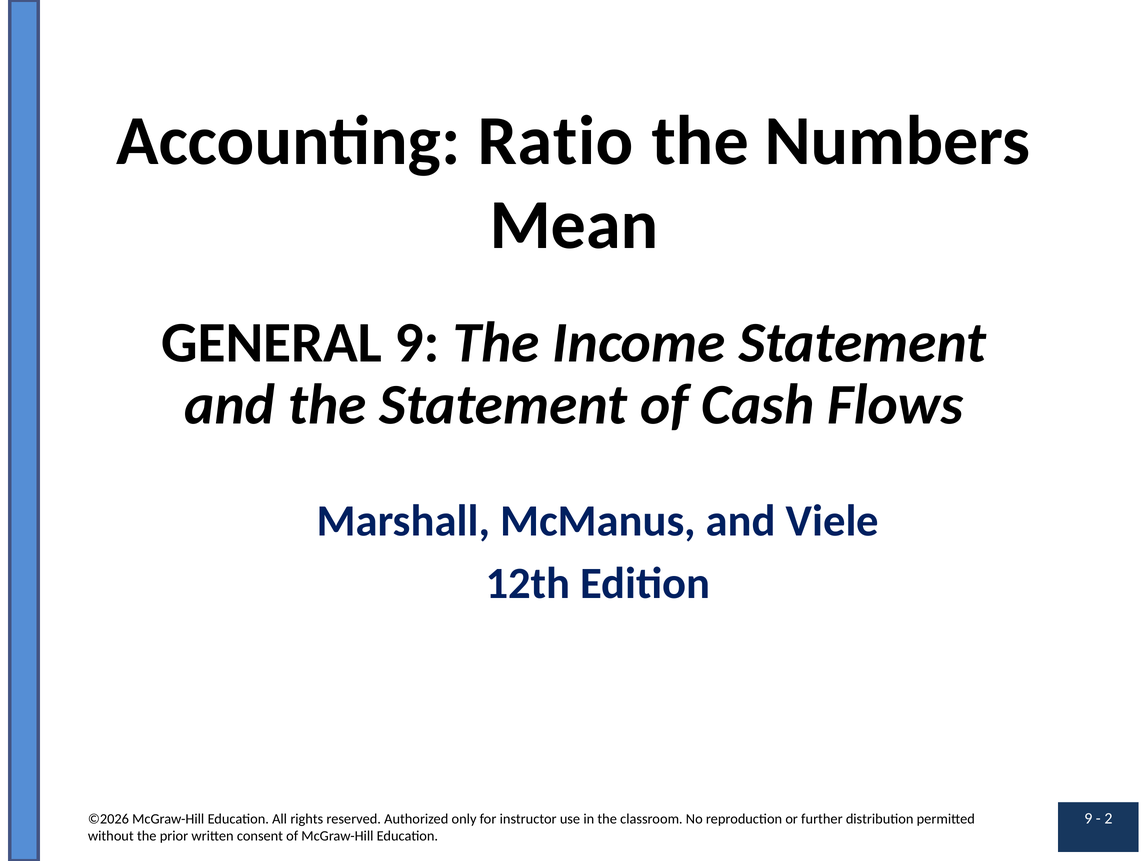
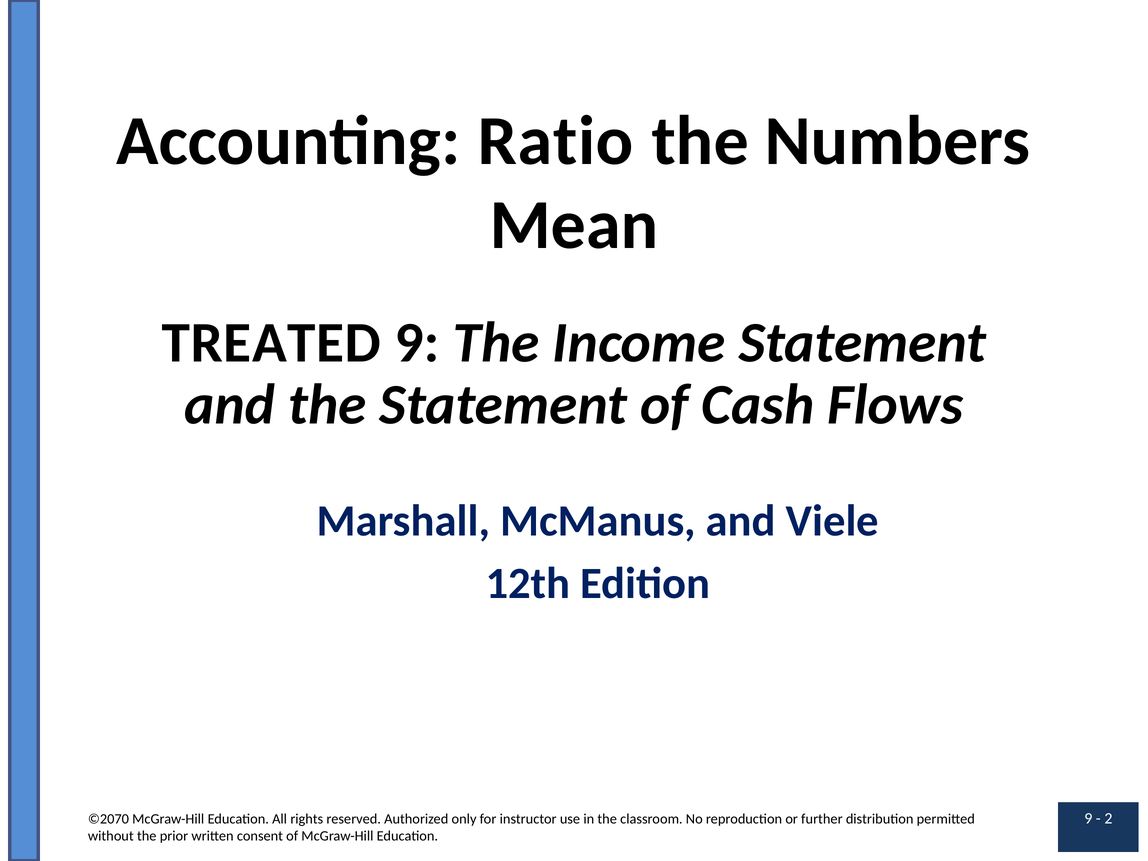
GENERAL: GENERAL -> TREATED (271, 343)
©2026: ©2026 -> ©2070 (108, 819)
